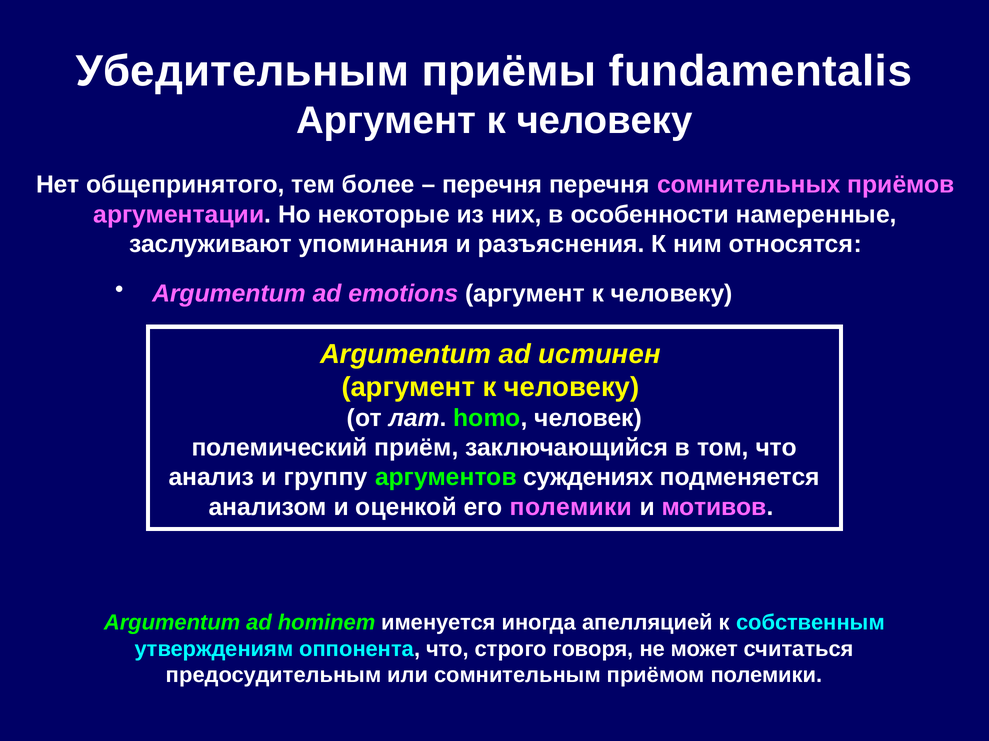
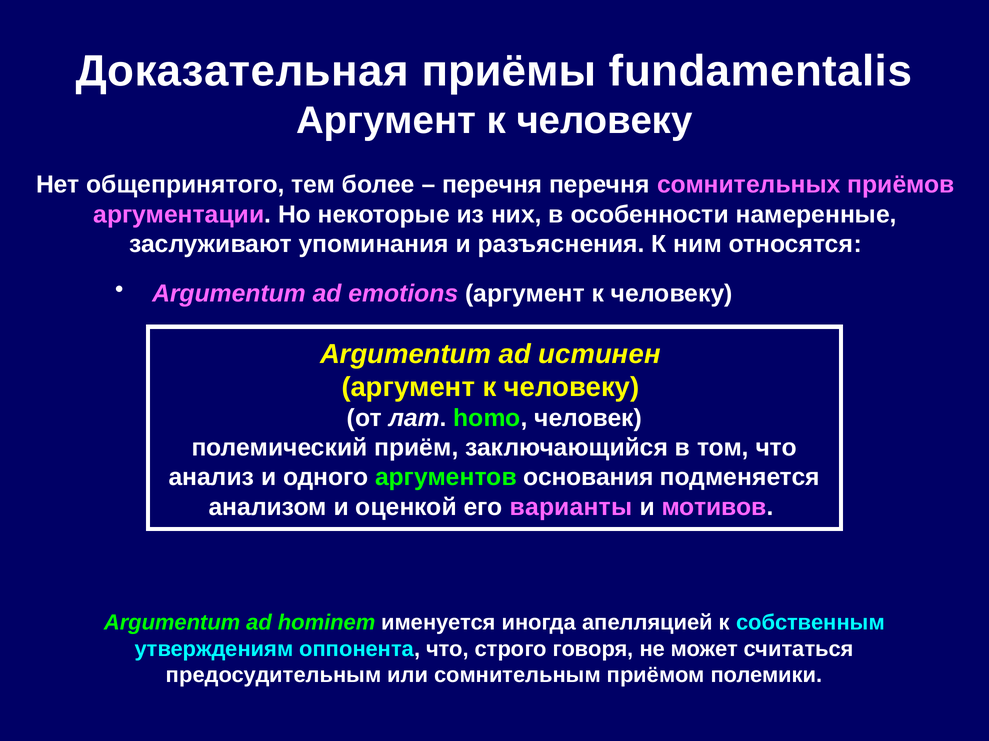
Убедительным: Убедительным -> Доказательная (242, 71)
группу: группу -> одного (326, 478)
суждениях: суждениях -> основания (588, 478)
его полемики: полемики -> варианты (571, 507)
